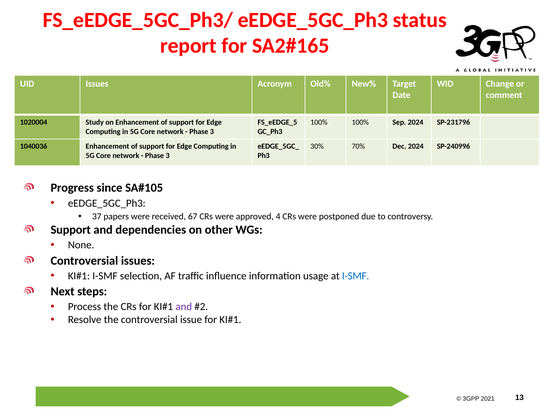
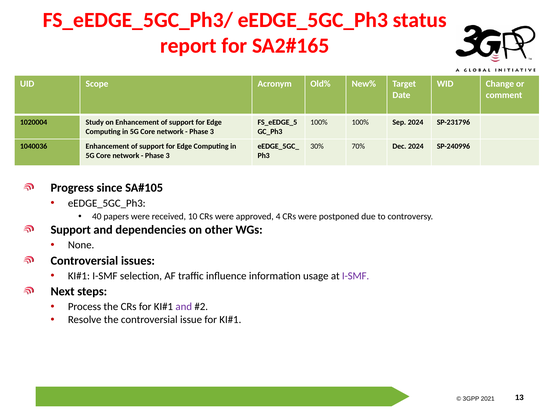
UID Issues: Issues -> Scope (97, 84)
37: 37 -> 40 (97, 216)
67: 67 -> 10 (193, 216)
I-SMF colour: blue -> purple (356, 276)
